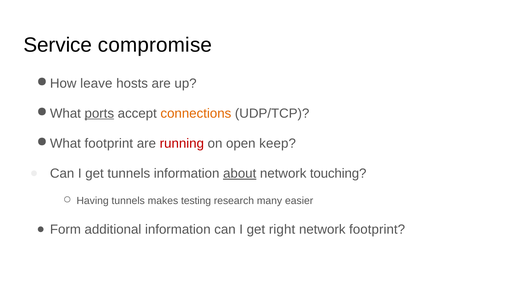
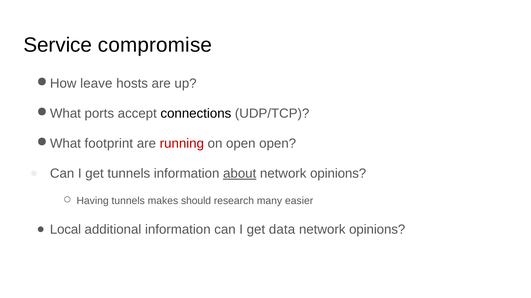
ports underline: present -> none (99, 114)
connections colour: orange -> black (196, 114)
open keep: keep -> open (278, 144)
touching: touching -> opinions (338, 174)
testing: testing -> should (196, 201)
Form: Form -> Local (65, 230)
right: right -> data (282, 230)
footprint: footprint -> opinions (377, 230)
